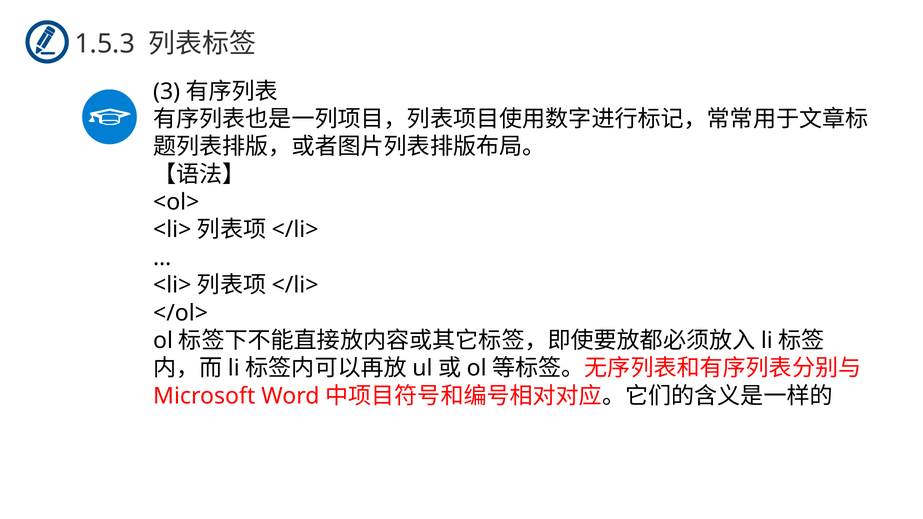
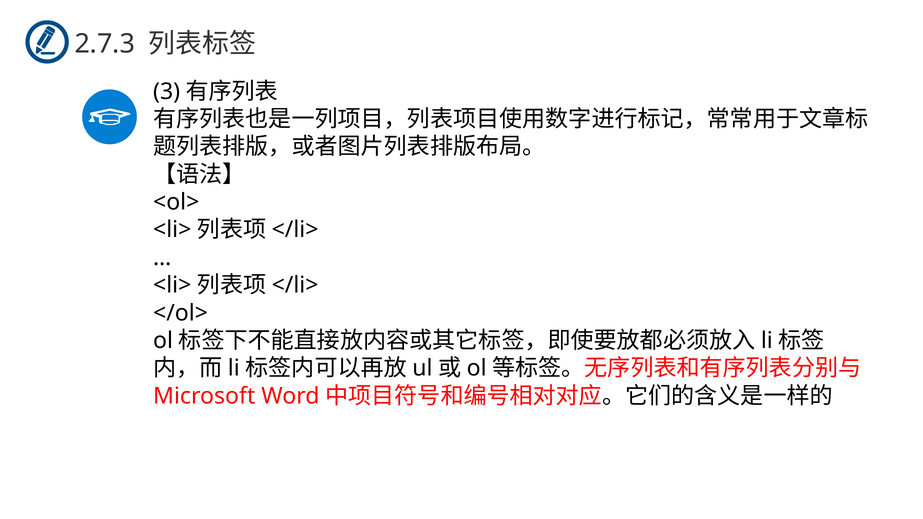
1.5.3: 1.5.3 -> 2.7.3 (105, 44)
